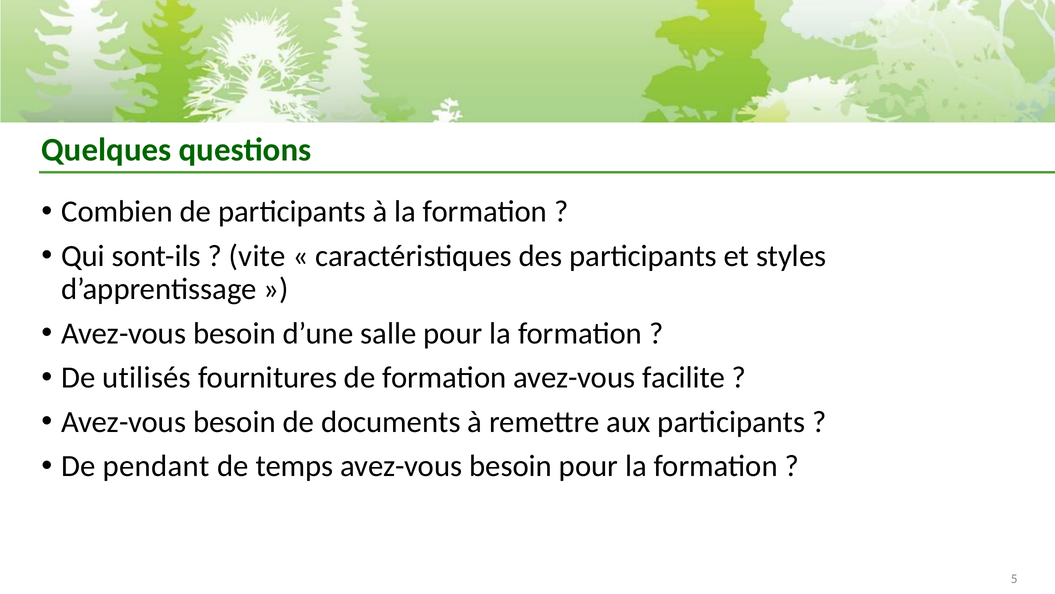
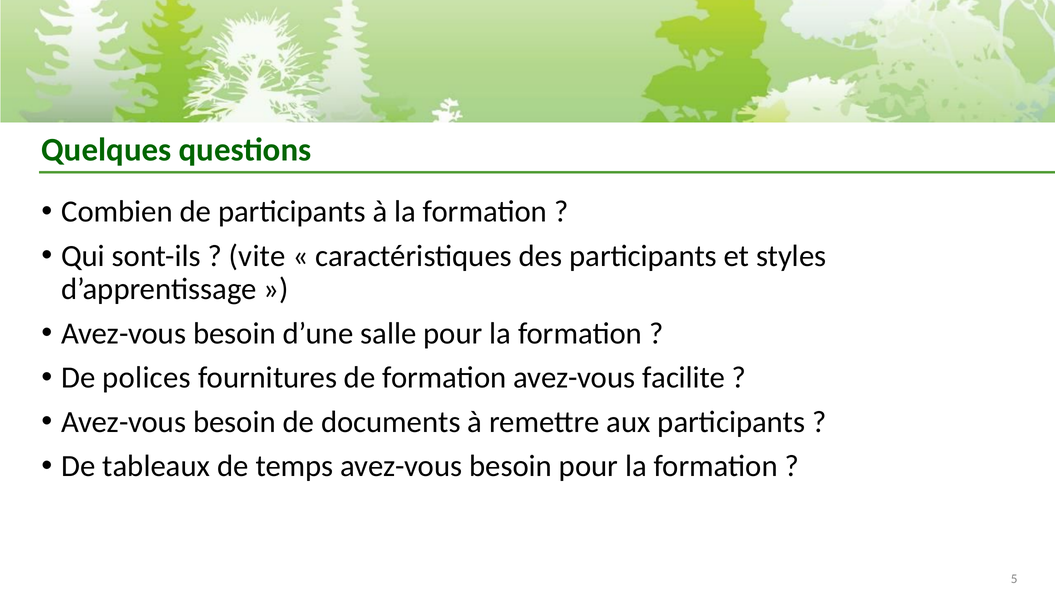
utilisés: utilisés -> polices (147, 377)
pendant: pendant -> tableaux (156, 466)
